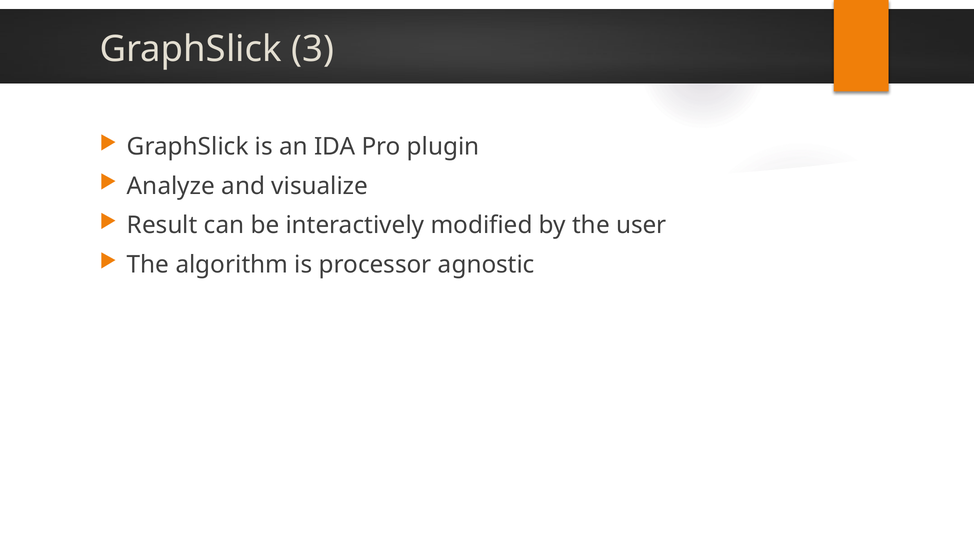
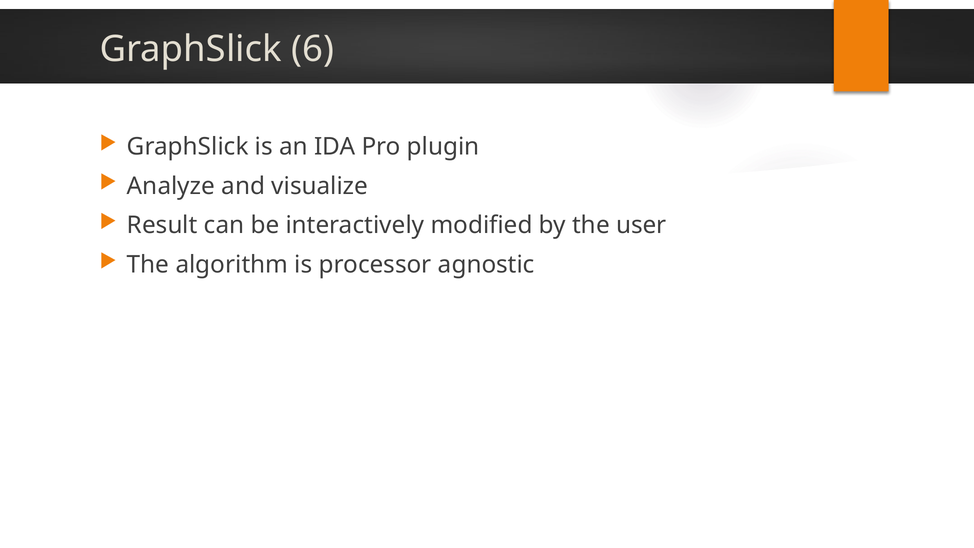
3: 3 -> 6 (313, 49)
